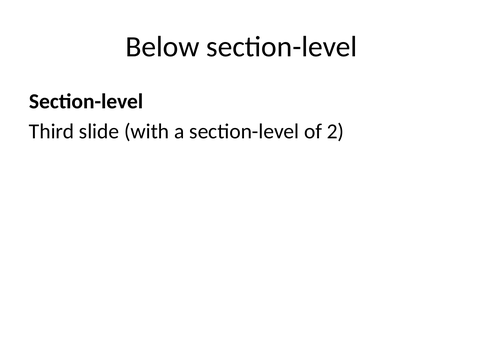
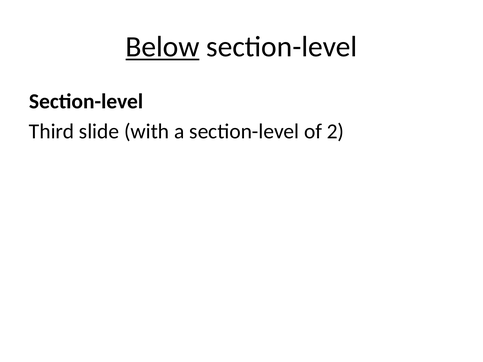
Below underline: none -> present (163, 47)
